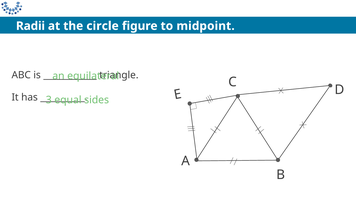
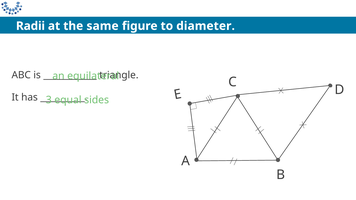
circle: circle -> same (103, 26)
midpoint: midpoint -> diameter (206, 26)
